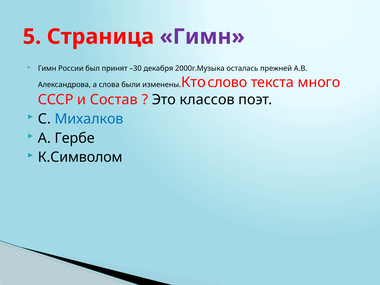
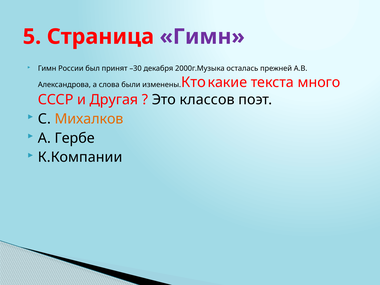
слово: слово -> какие (227, 82)
Состав: Состав -> Другая (114, 100)
Михалков colour: blue -> orange (89, 119)
К.Символом: К.Символом -> К.Компании (80, 157)
